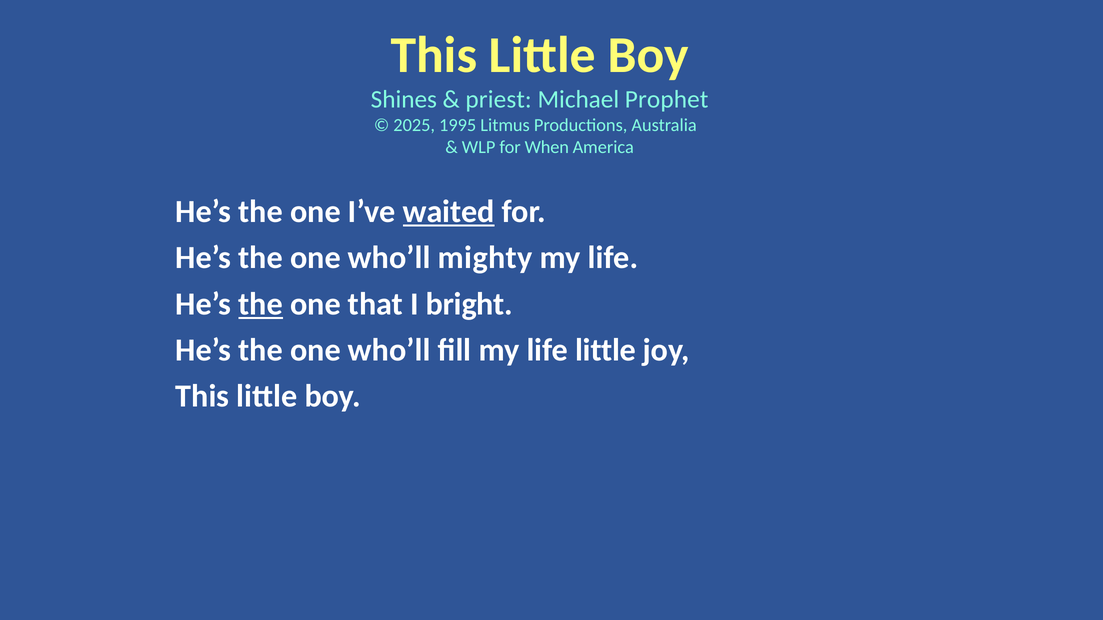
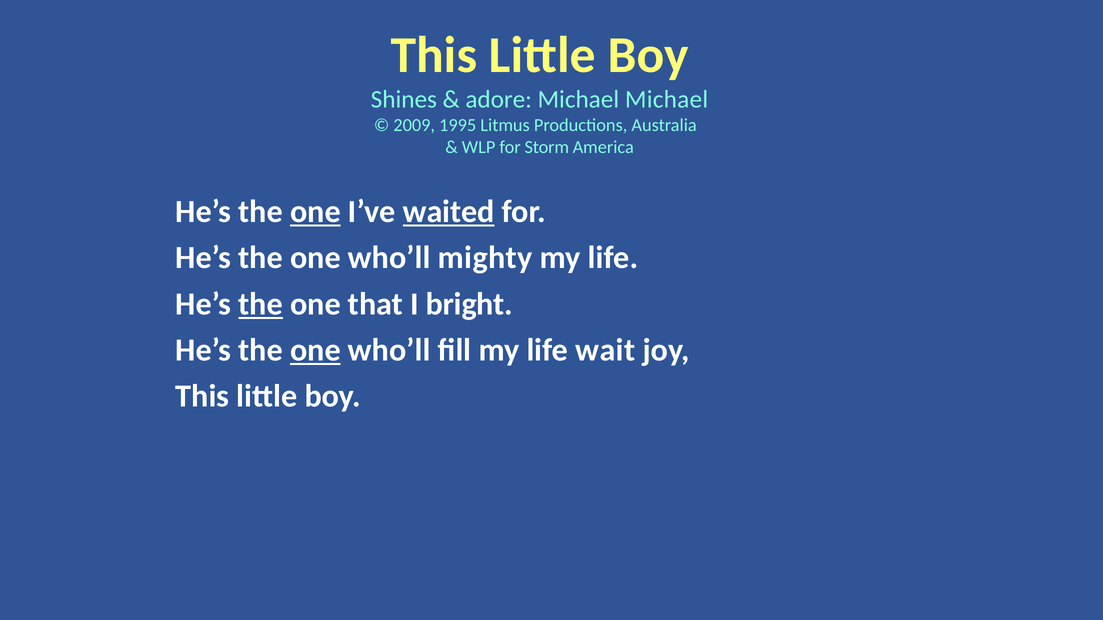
priest: priest -> adore (499, 100)
Michael Prophet: Prophet -> Michael (667, 100)
2025: 2025 -> 2009 (414, 125)
When: When -> Storm (547, 147)
one underline: none -> present (315, 212)
one underline: none -> present (315, 350)
life little: little -> wait (605, 350)
